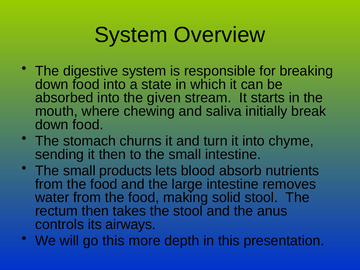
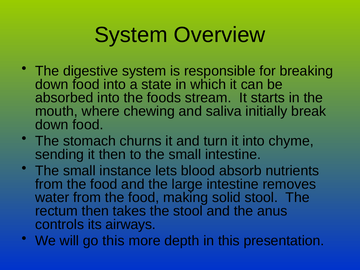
given: given -> foods (164, 98)
products: products -> instance (126, 171)
